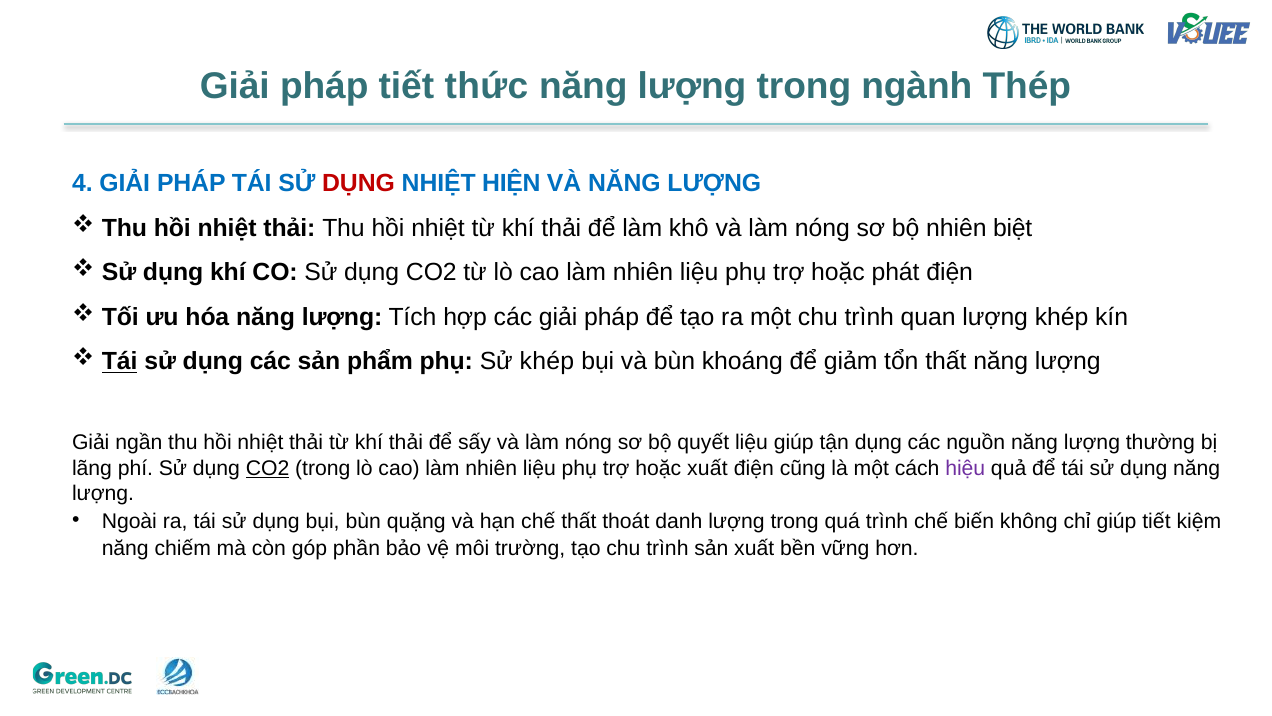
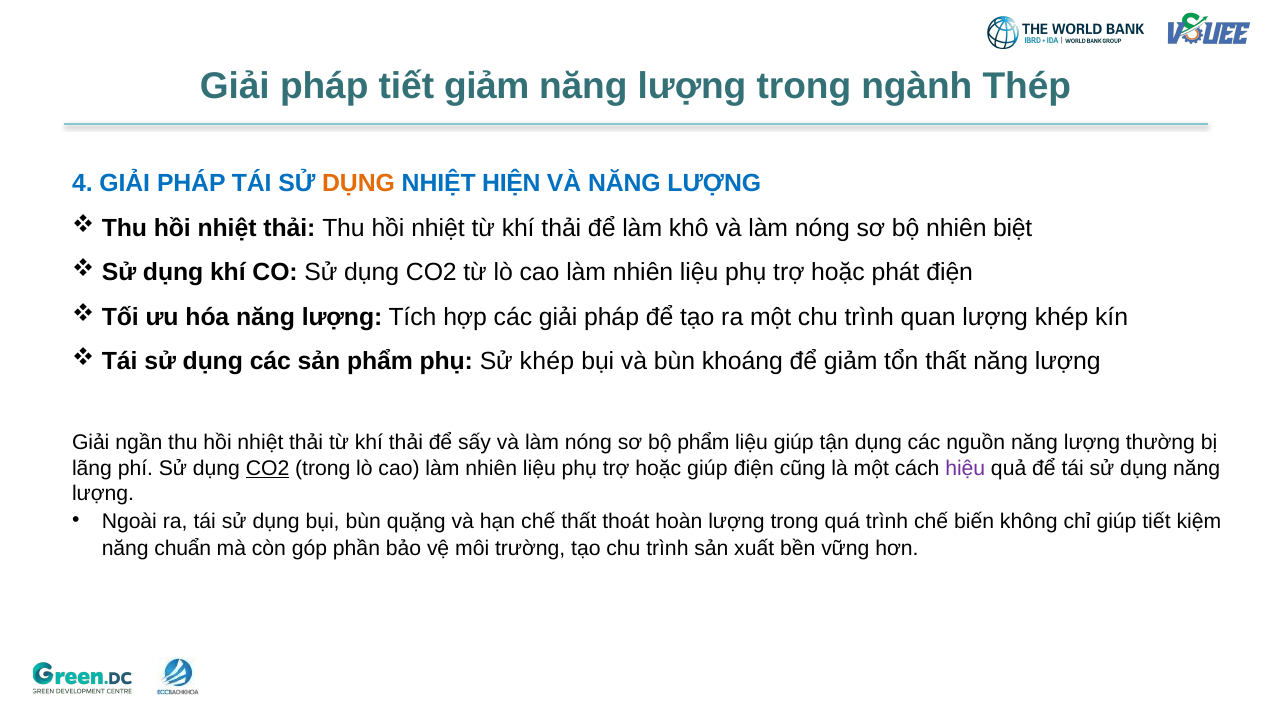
tiết thức: thức -> giảm (487, 87)
DỤNG colour: red -> orange (359, 184)
Tái underline: present -> none (120, 362)
bộ quyết: quyết -> phẩm (703, 442)
hoặc xuất: xuất -> giúp (707, 468)
danh: danh -> hoàn (679, 521)
chiếm: chiếm -> chuẩn (183, 548)
